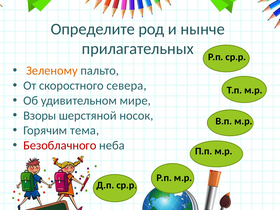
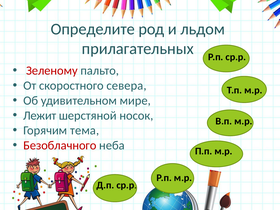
нынче: нынче -> льдом (203, 29)
Зеленому colour: orange -> red (52, 71)
Взоры: Взоры -> Лежит (40, 115)
